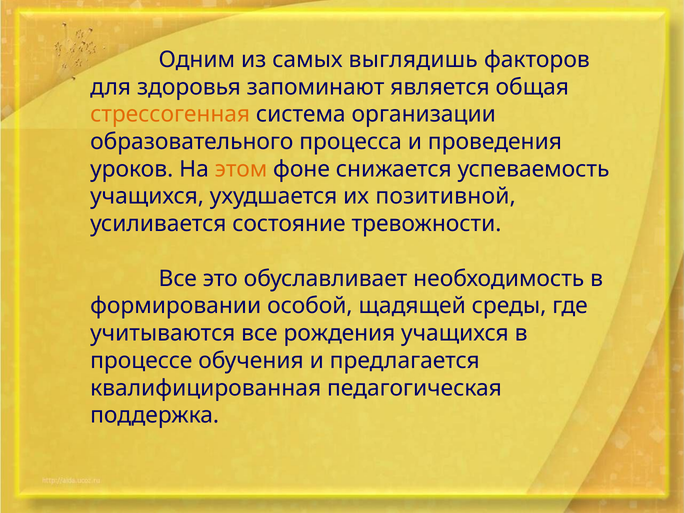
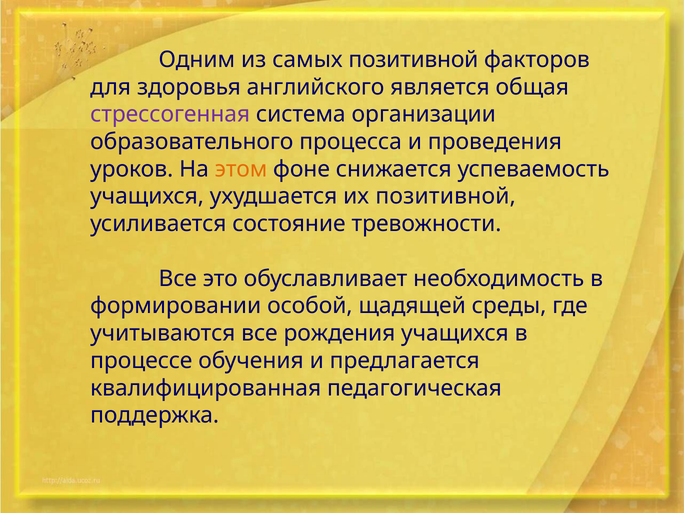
самых выглядишь: выглядишь -> позитивной (413, 60)
запоминают: запоминают -> английского (316, 87)
стрессогенная colour: orange -> purple (170, 114)
